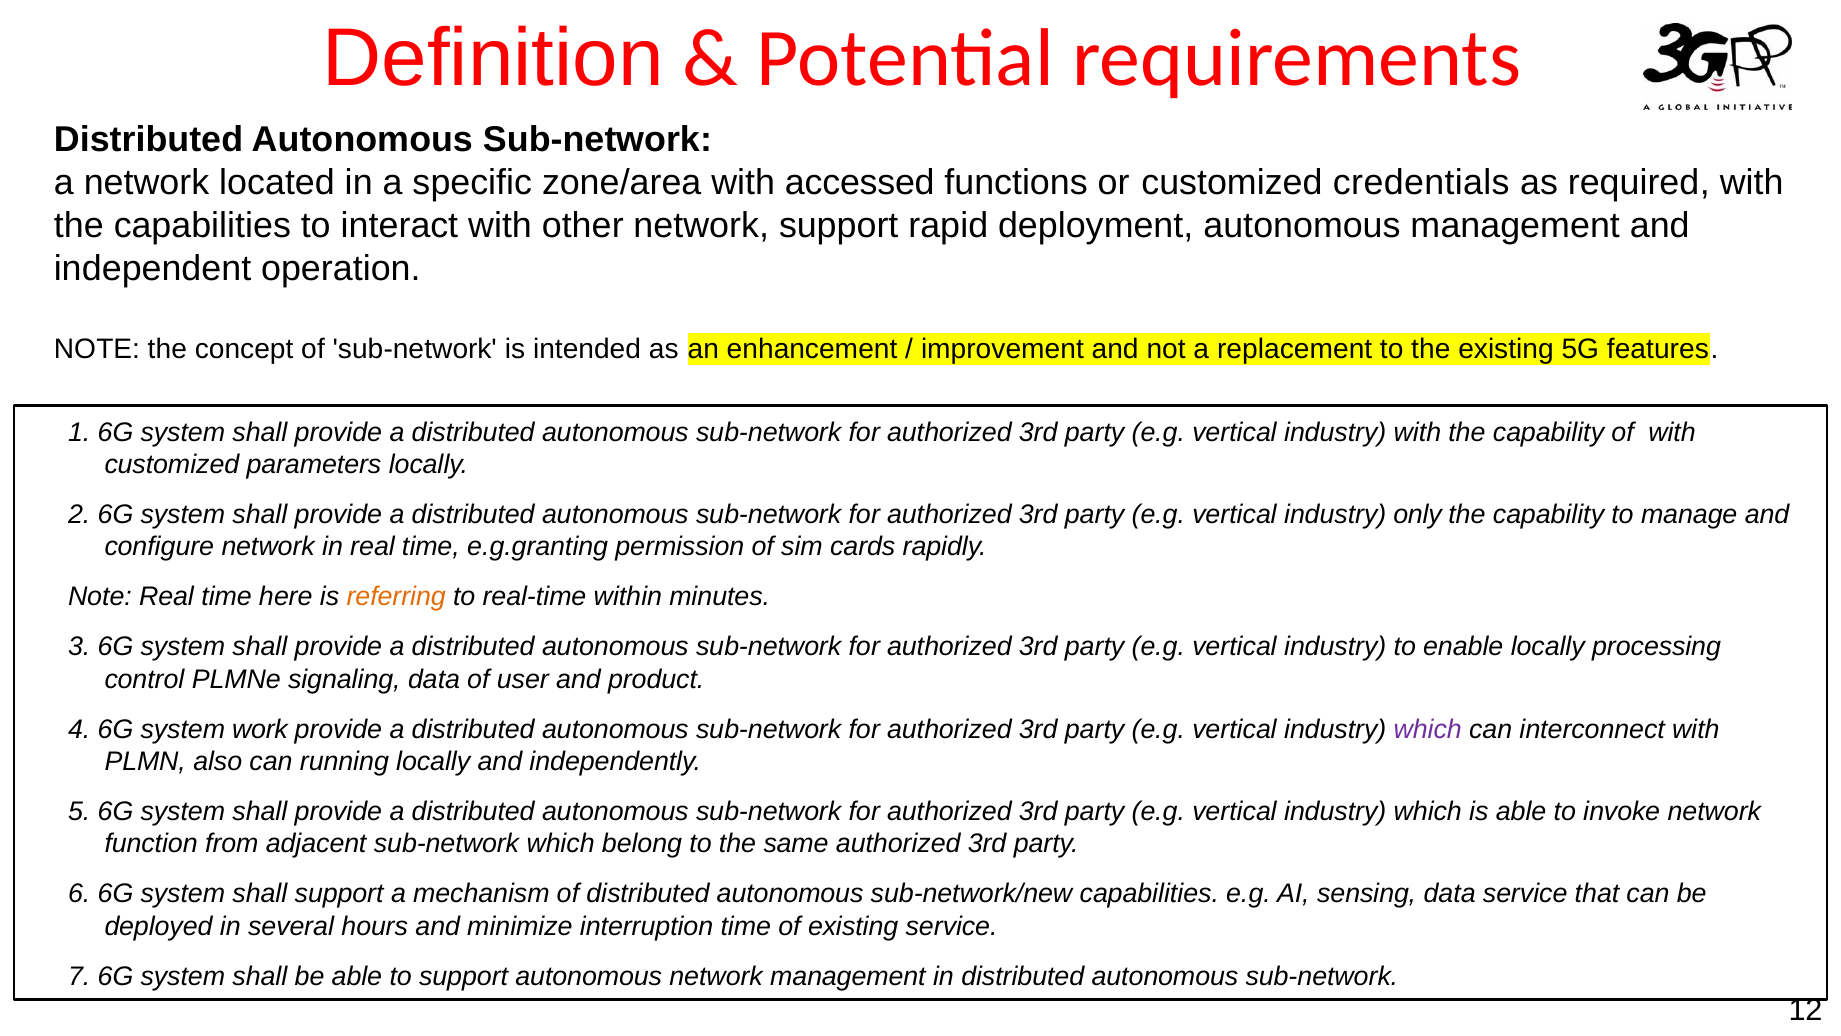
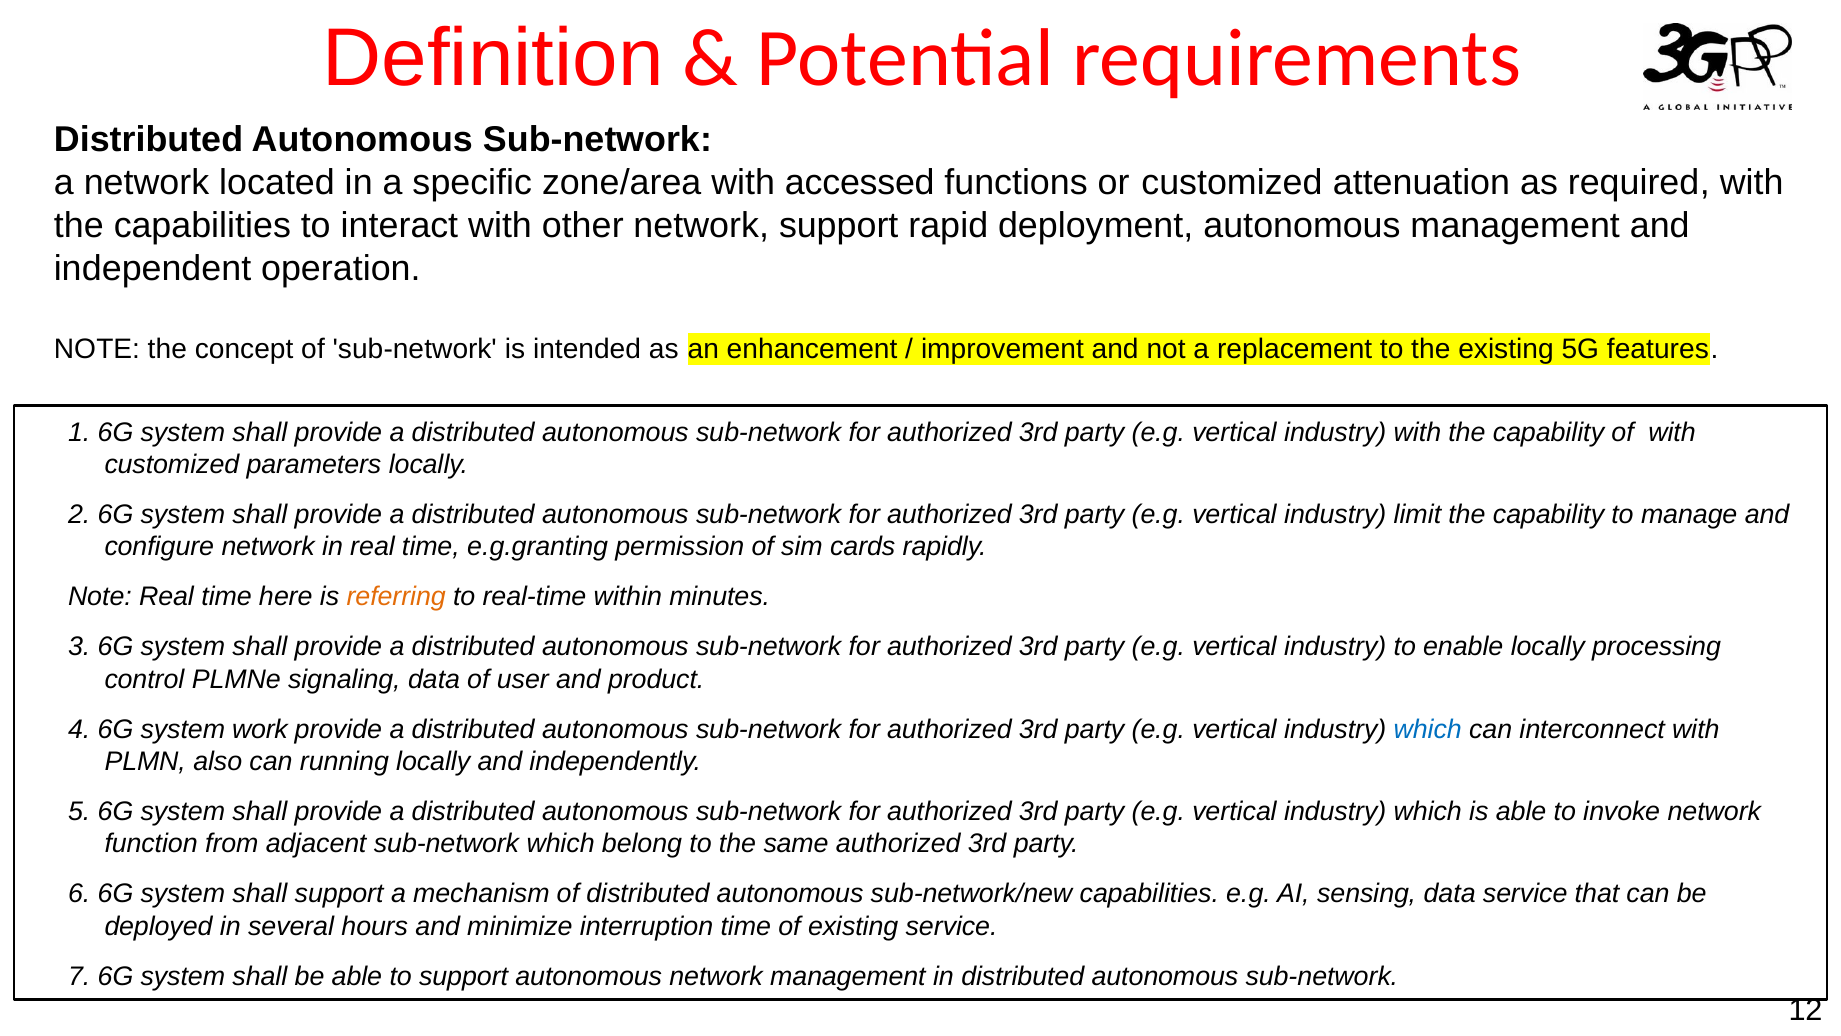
credentials: credentials -> attenuation (1421, 183)
only: only -> limit (1417, 515)
which colour: purple -> blue (1428, 729)
